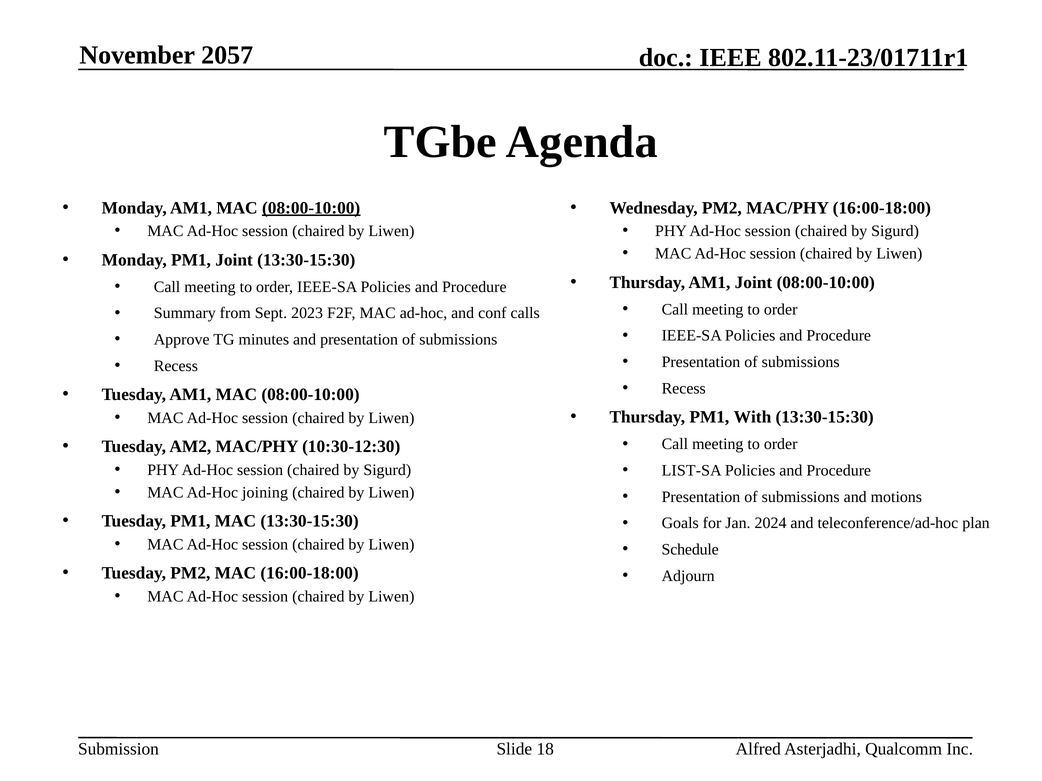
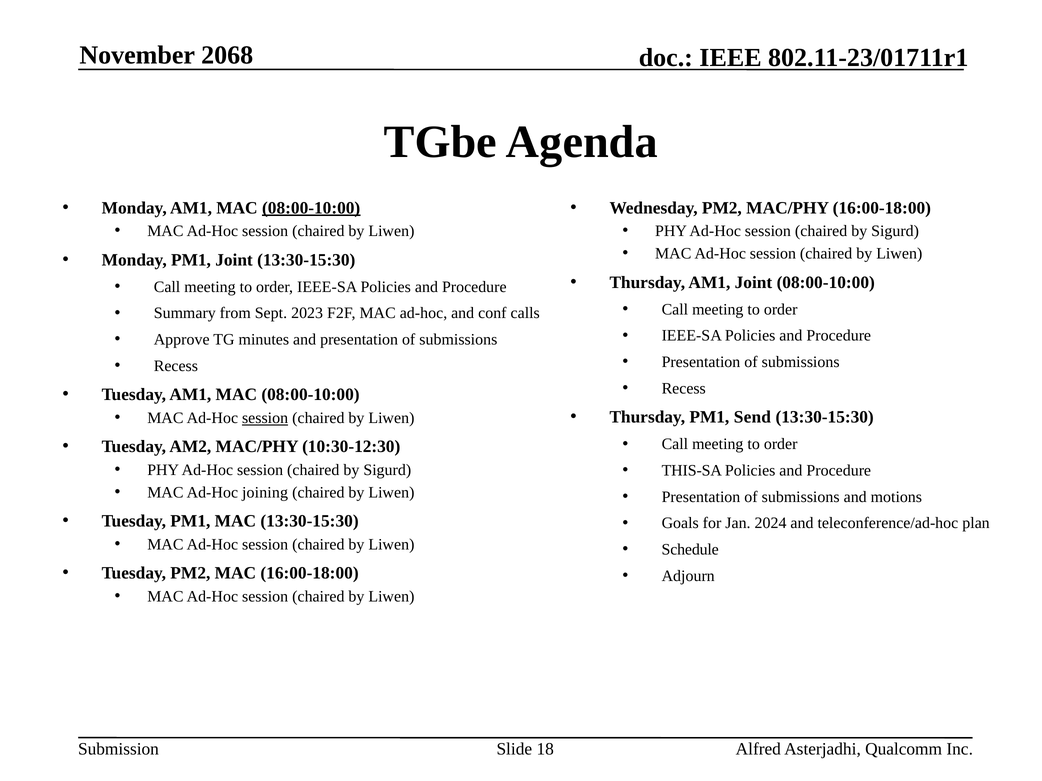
2057: 2057 -> 2068 (227, 55)
With: With -> Send (752, 417)
session underline: none -> present (265, 418)
LIST-SA: LIST-SA -> THIS-SA (692, 471)
